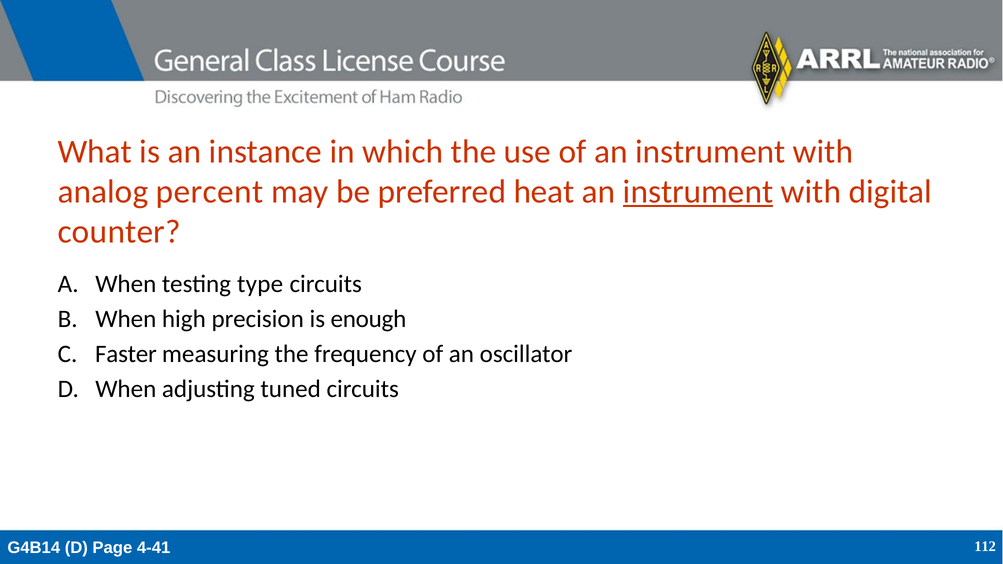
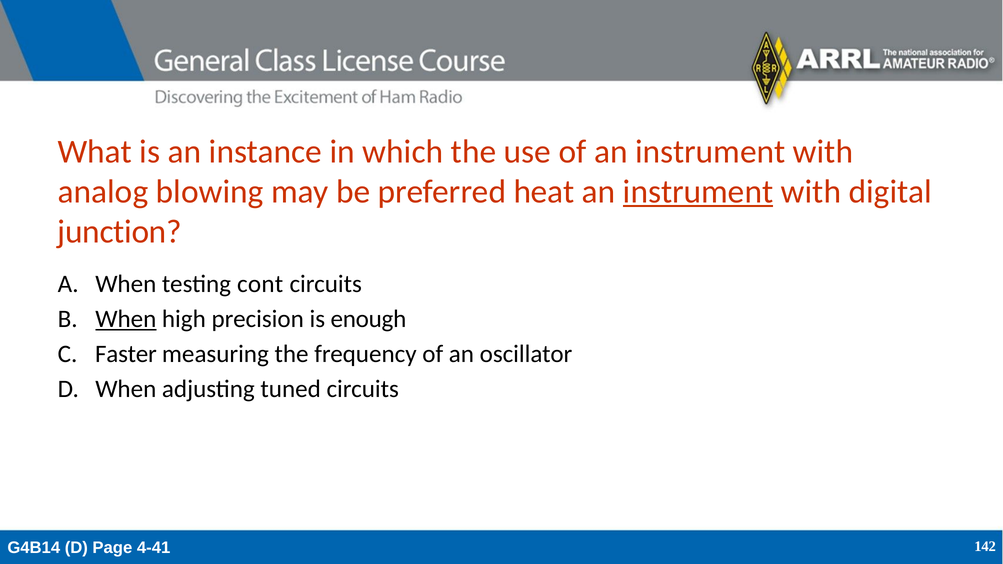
percent: percent -> blowing (210, 192)
counter: counter -> junction (119, 232)
type: type -> cont (260, 284)
When underline: none -> present (126, 319)
112: 112 -> 142 (985, 546)
